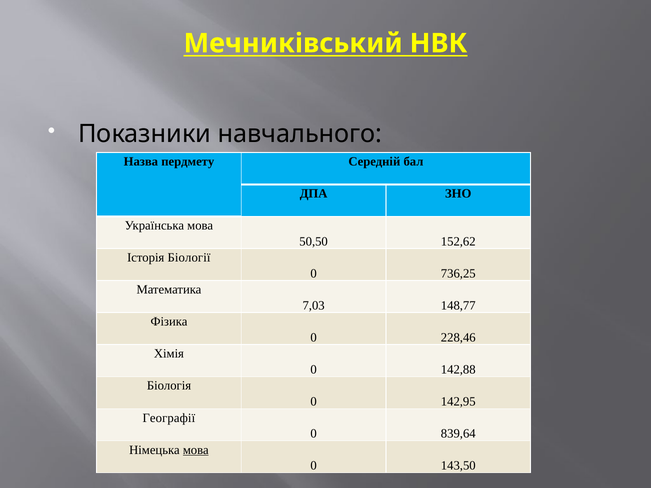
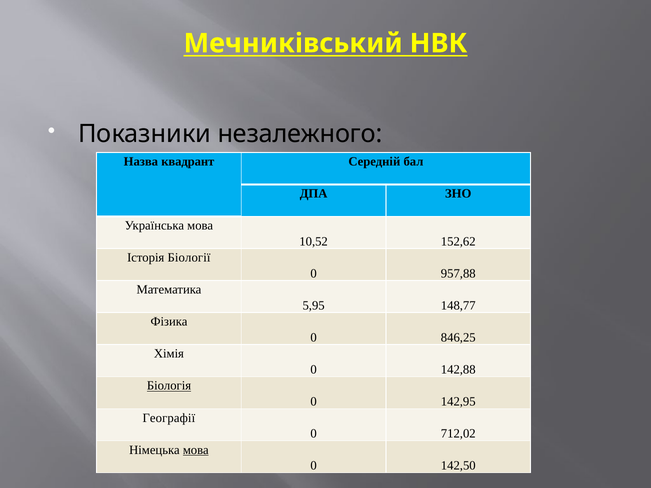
навчального: навчального -> незалежного (300, 134)
пердмету: пердмету -> квадрант (188, 162)
50,50: 50,50 -> 10,52 (314, 242)
736,25: 736,25 -> 957,88 (458, 274)
7,03: 7,03 -> 5,95 (314, 306)
228,46: 228,46 -> 846,25 (458, 338)
Біологія underline: none -> present (169, 386)
839,64: 839,64 -> 712,02 (458, 434)
143,50: 143,50 -> 142,50 (458, 466)
